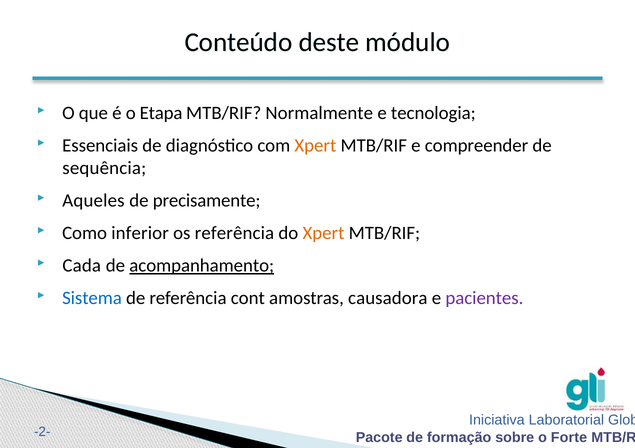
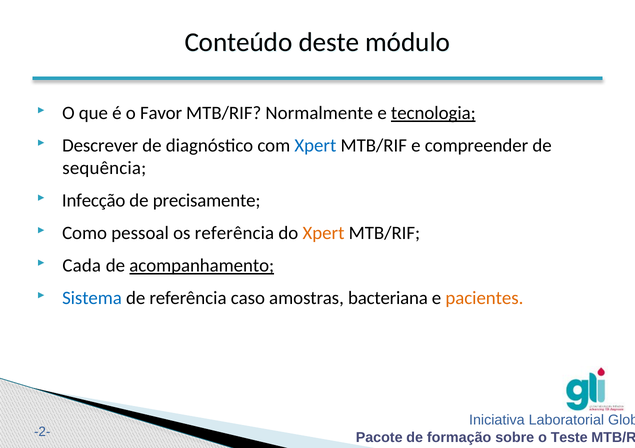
Etapa: Etapa -> Favor (161, 113)
tecnologia underline: none -> present (433, 113)
Essenciais: Essenciais -> Descrever (100, 146)
Xpert colour: orange -> blue (315, 146)
Aqueles: Aqueles -> Infecção (94, 201)
inferior: inferior -> pessoal (140, 233)
cont: cont -> caso (248, 298)
causadora: causadora -> bacteriana (388, 298)
pacientes colour: purple -> orange (484, 298)
Forte: Forte -> Teste (569, 438)
